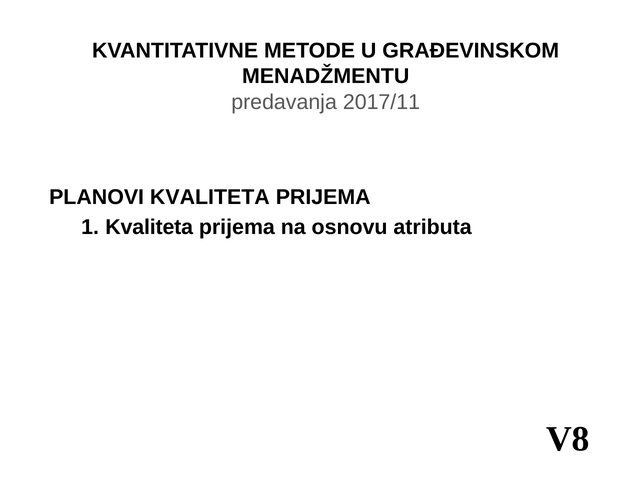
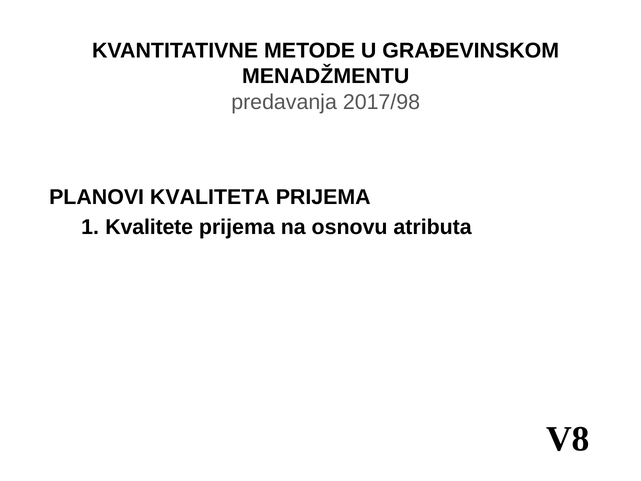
2017/11: 2017/11 -> 2017/98 (381, 102)
Kvaliteta: Kvaliteta -> Kvalitete (149, 227)
